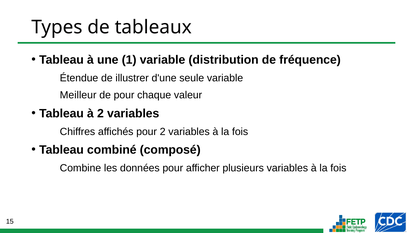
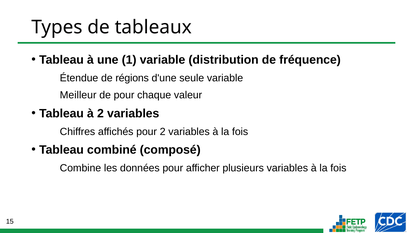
illustrer: illustrer -> régions (132, 78)
